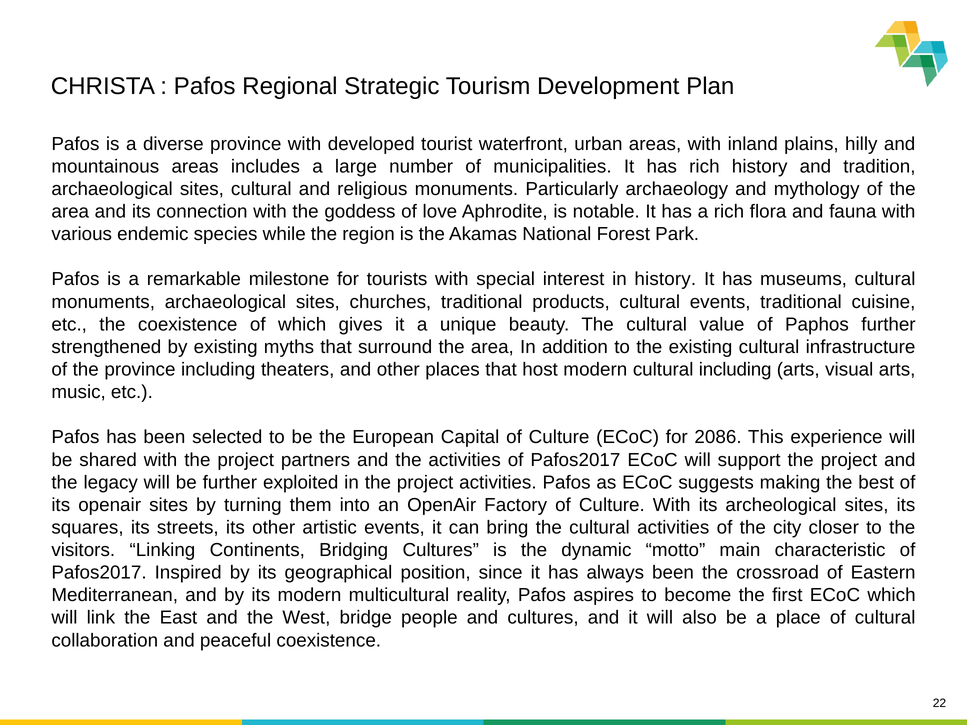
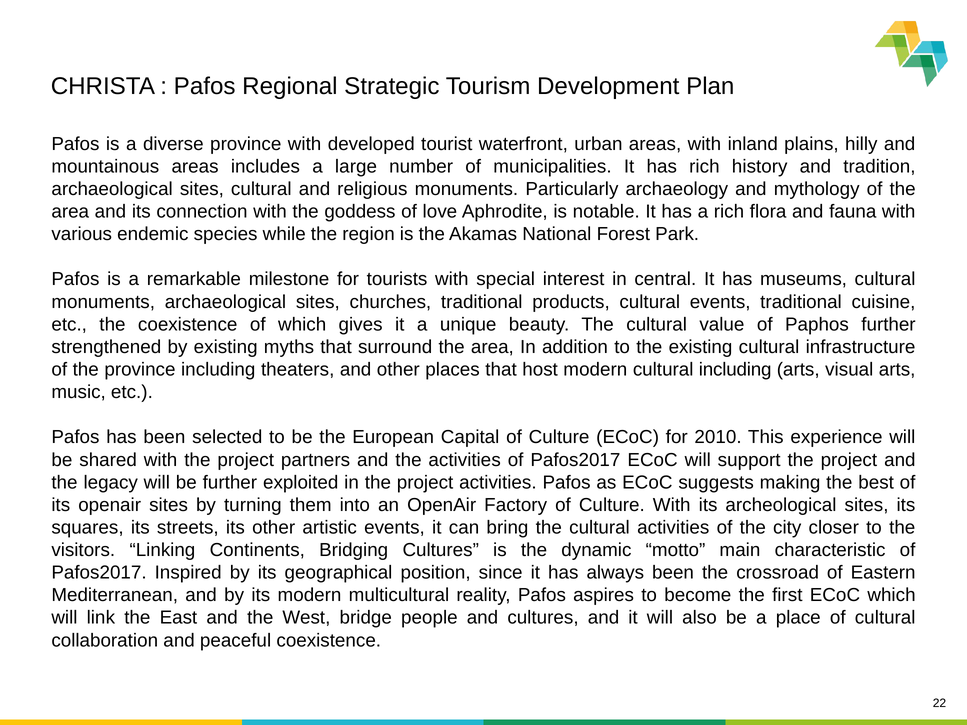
in history: history -> central (665, 279)
2086: 2086 -> 2010 (718, 437)
